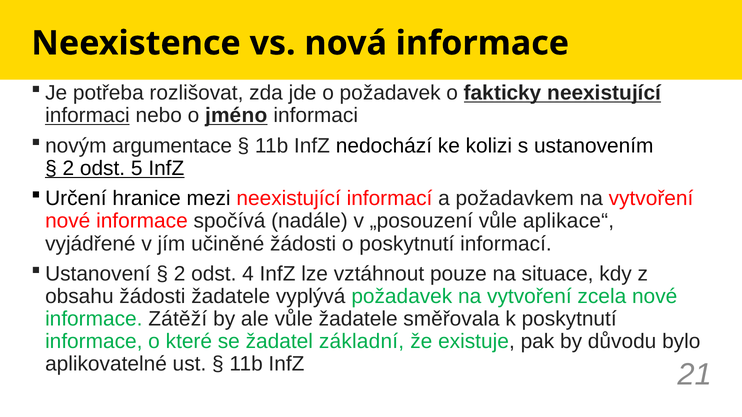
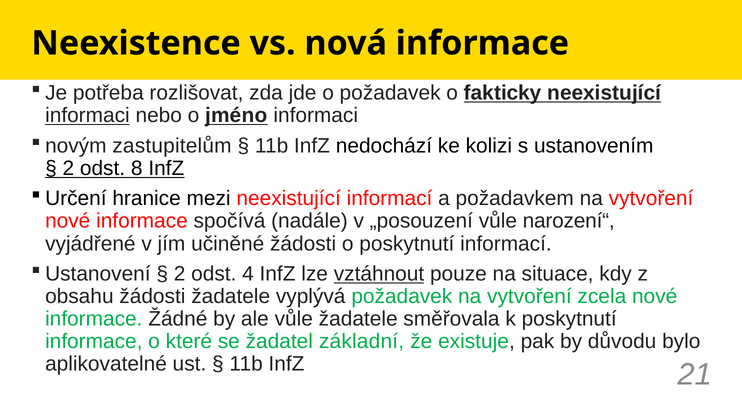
argumentace: argumentace -> zastupitelům (172, 146)
5: 5 -> 8 (137, 168)
aplikace“: aplikace“ -> narození“ (569, 221)
vztáhnout underline: none -> present (379, 274)
Zátěží: Zátěží -> Žádné (178, 319)
